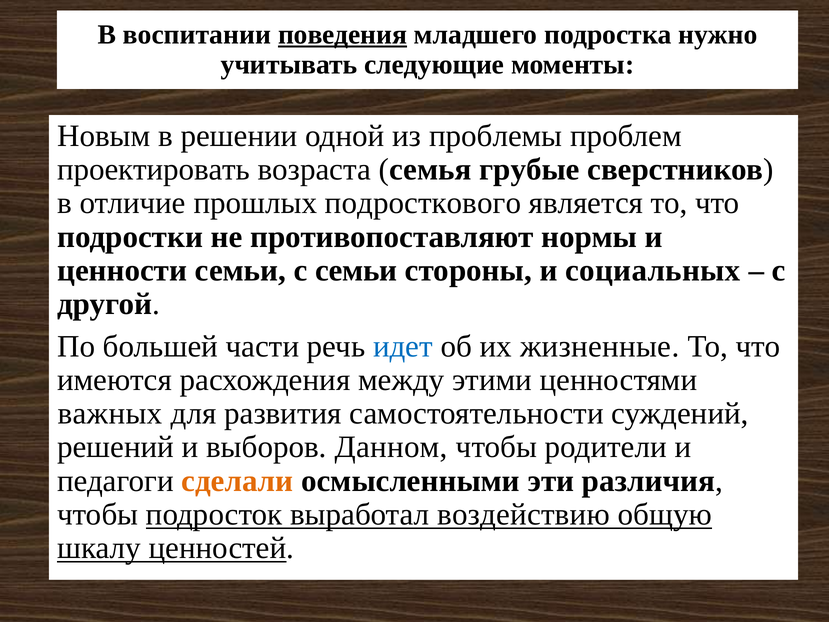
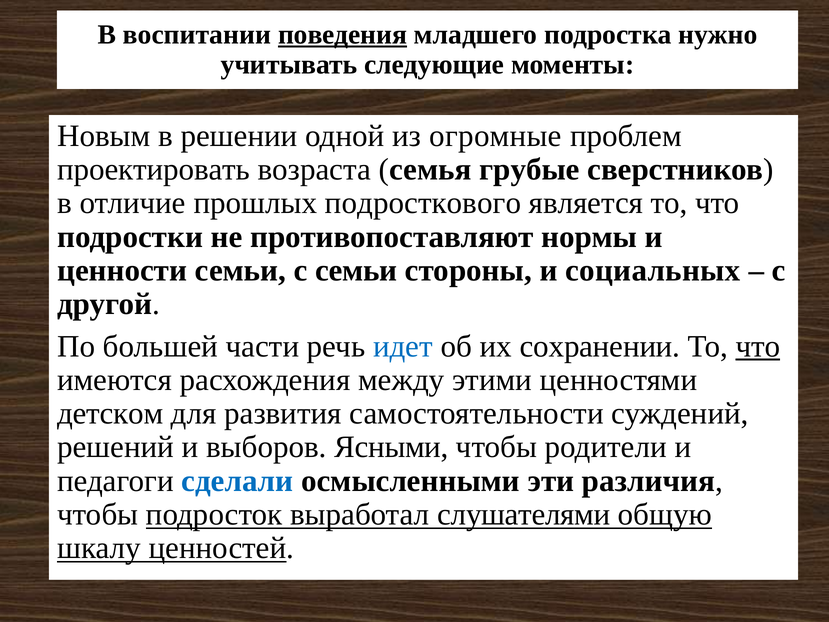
проблемы: проблемы -> огромные (496, 136)
жизненные: жизненные -> сохранении (600, 346)
что underline: none -> present (758, 346)
важных: важных -> детском (110, 413)
Данном: Данном -> Ясными (391, 447)
сделали colour: orange -> blue (237, 481)
воздействию: воздействию -> слушателями (524, 514)
